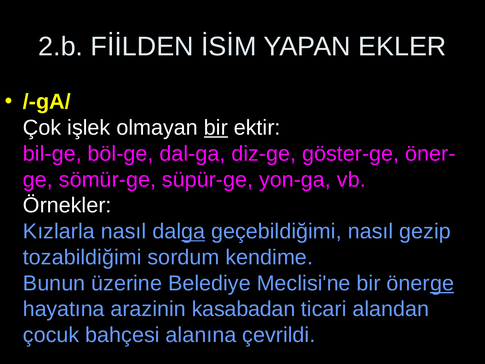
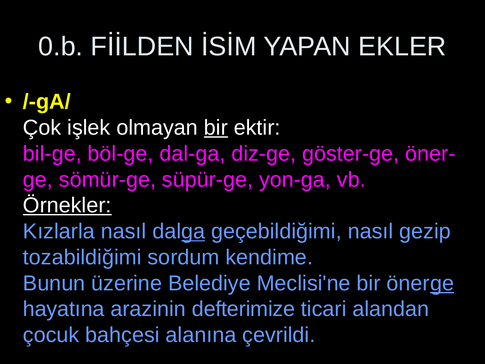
2.b: 2.b -> 0.b (61, 47)
Örnekler underline: none -> present (67, 205)
kasabadan: kasabadan -> defterimize (244, 309)
